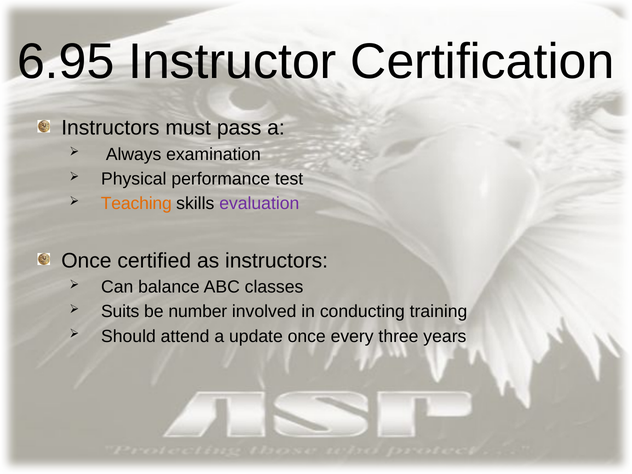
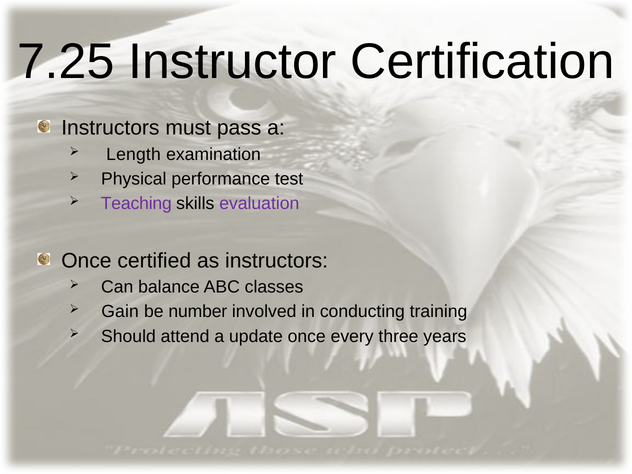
6.95: 6.95 -> 7.25 (66, 62)
Always: Always -> Length (134, 154)
Teaching colour: orange -> purple (136, 203)
Suits: Suits -> Gain (120, 312)
